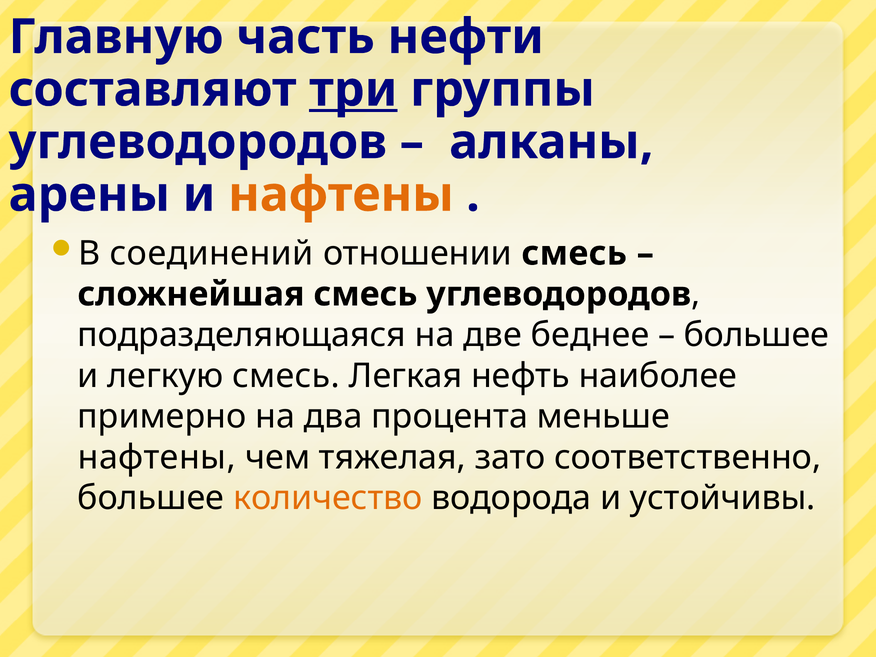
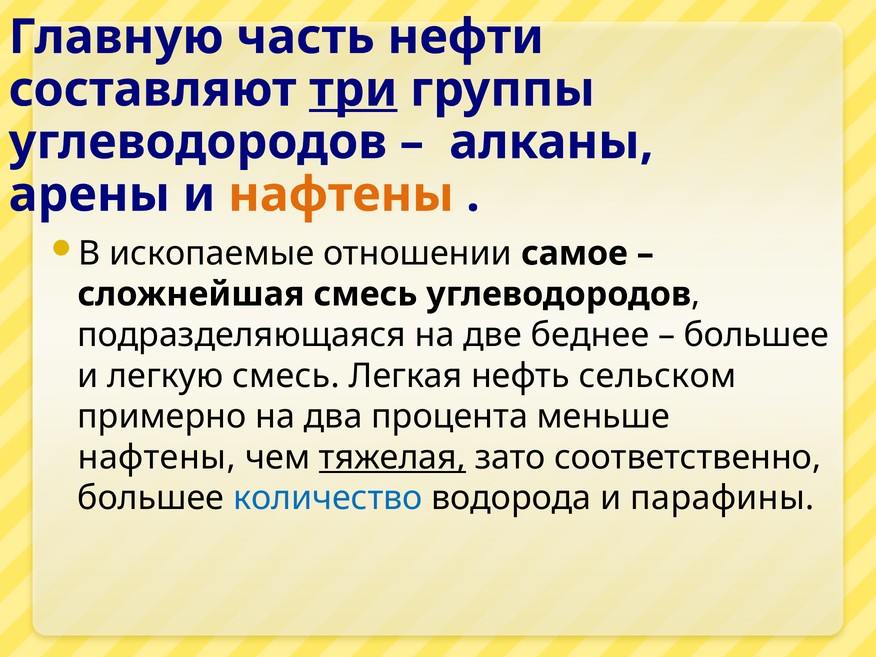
соединений: соединений -> ископаемые (212, 253)
отношении смесь: смесь -> самое (574, 253)
наиболее: наиболее -> сельском (658, 376)
тяжелая underline: none -> present (392, 457)
количество colour: orange -> blue (328, 498)
устойчивы: устойчивы -> парафины (722, 498)
